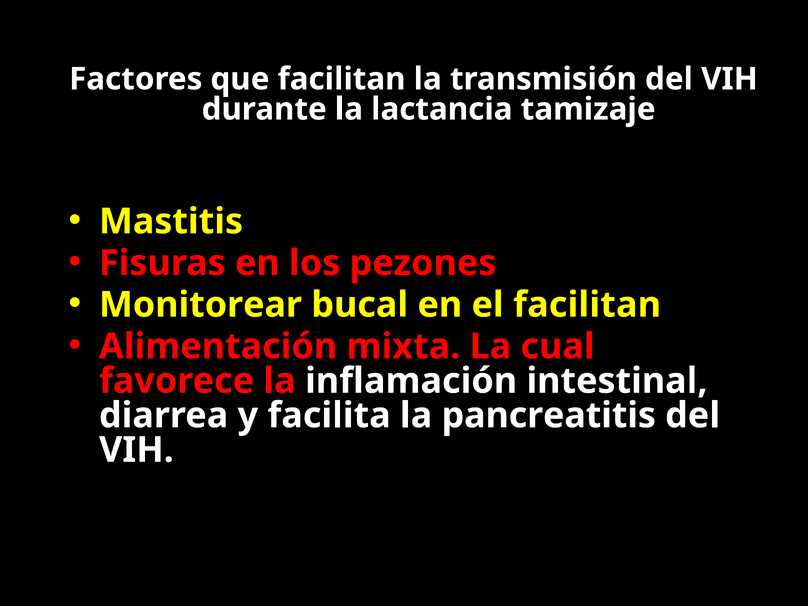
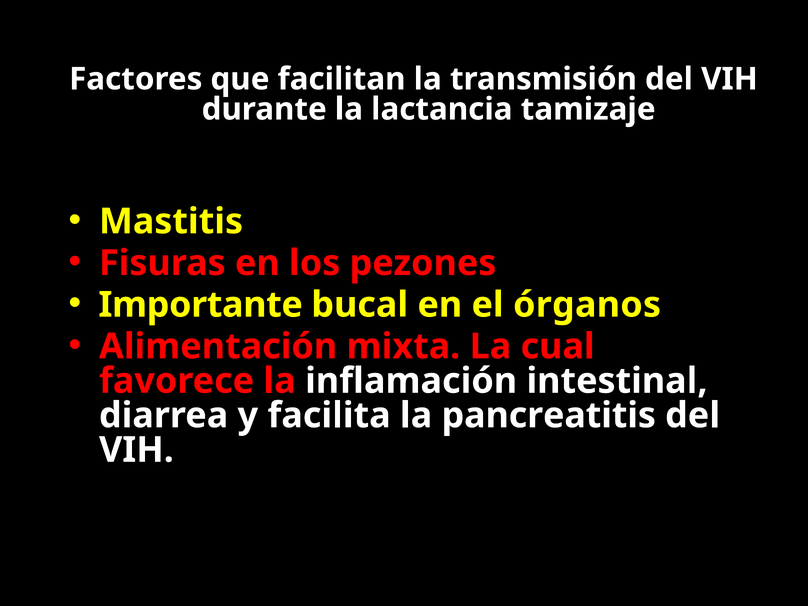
Monitorear: Monitorear -> Importante (201, 305)
el facilitan: facilitan -> órganos (587, 305)
